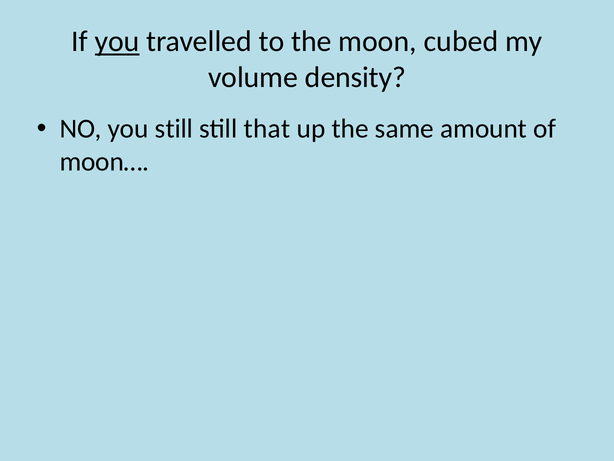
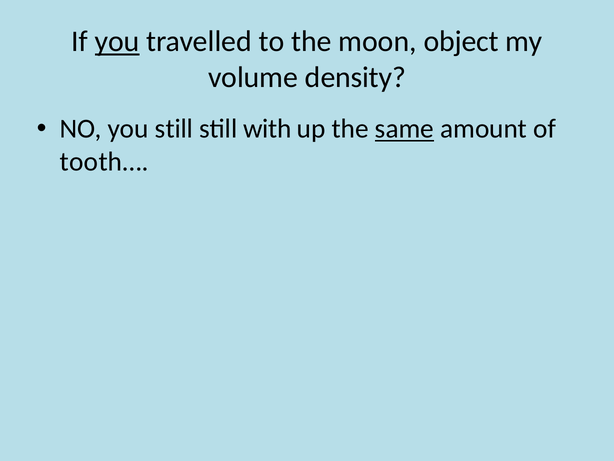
cubed: cubed -> object (461, 41)
that: that -> with (267, 129)
same underline: none -> present (404, 129)
moon…: moon… -> tooth… (104, 162)
